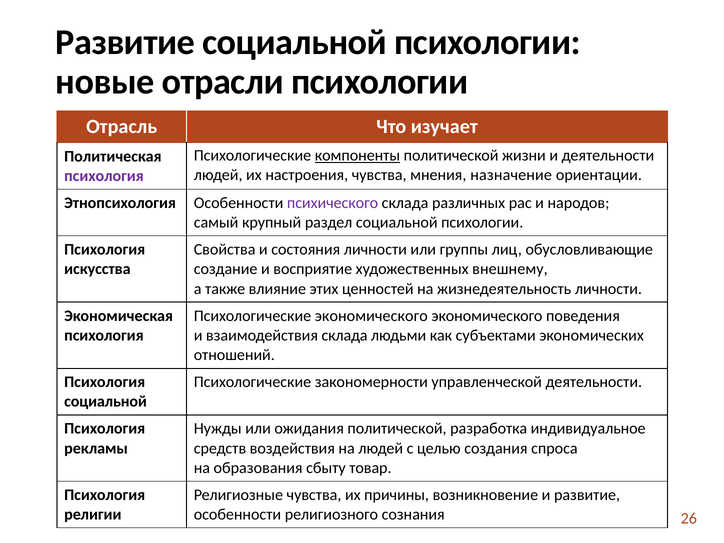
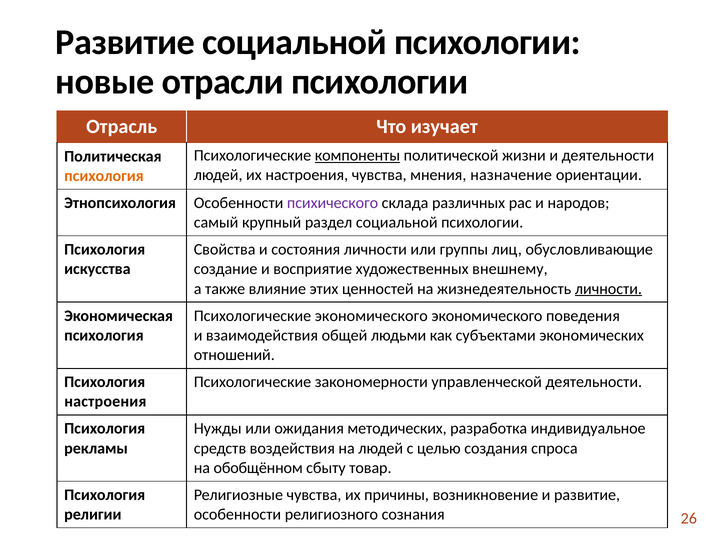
психология colour: purple -> orange (104, 176)
личности underline: none -> present (608, 289)
взаимодействия склада: склада -> общей (344, 335)
социальной: социальной -> настроения (105, 402)
ожидания политической: политической -> методических (397, 429)
образования: образования -> обобщённом (258, 468)
